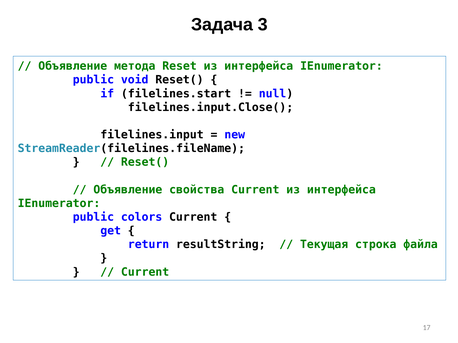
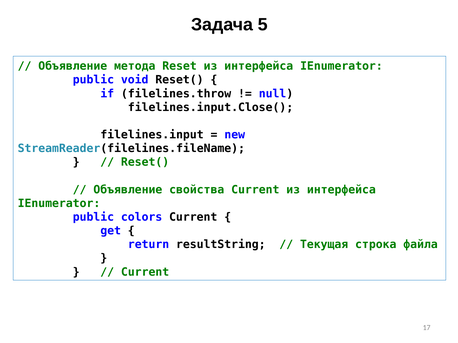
3: 3 -> 5 (263, 25)
filelines.start: filelines.start -> filelines.throw (176, 94)
